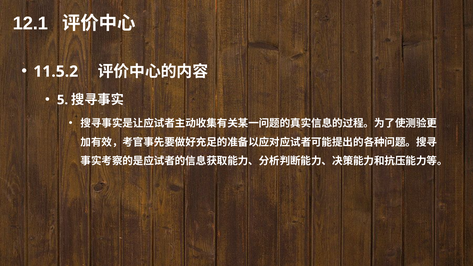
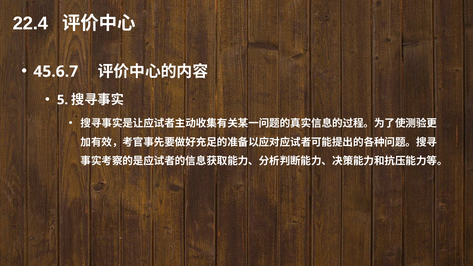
12.1: 12.1 -> 22.4 (30, 23)
11.5.2: 11.5.2 -> 45.6.7 (56, 72)
